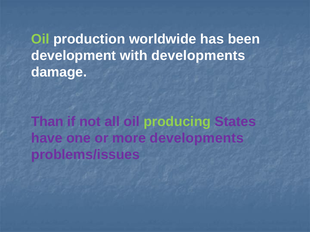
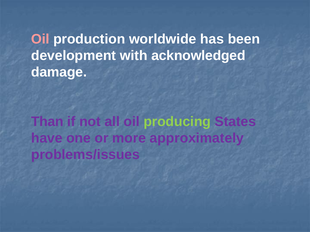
Oil colour: light green -> pink (40, 39)
with developments: developments -> acknowledged (198, 56)
more developments: developments -> approximately (197, 138)
